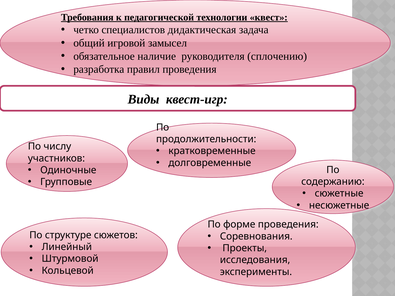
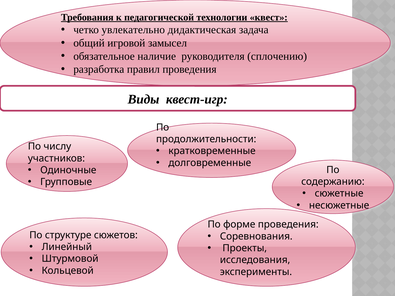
специалистов: специалистов -> увлекательно (133, 30)
